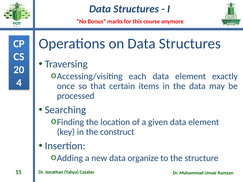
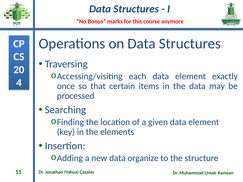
construct: construct -> elements (117, 132)
